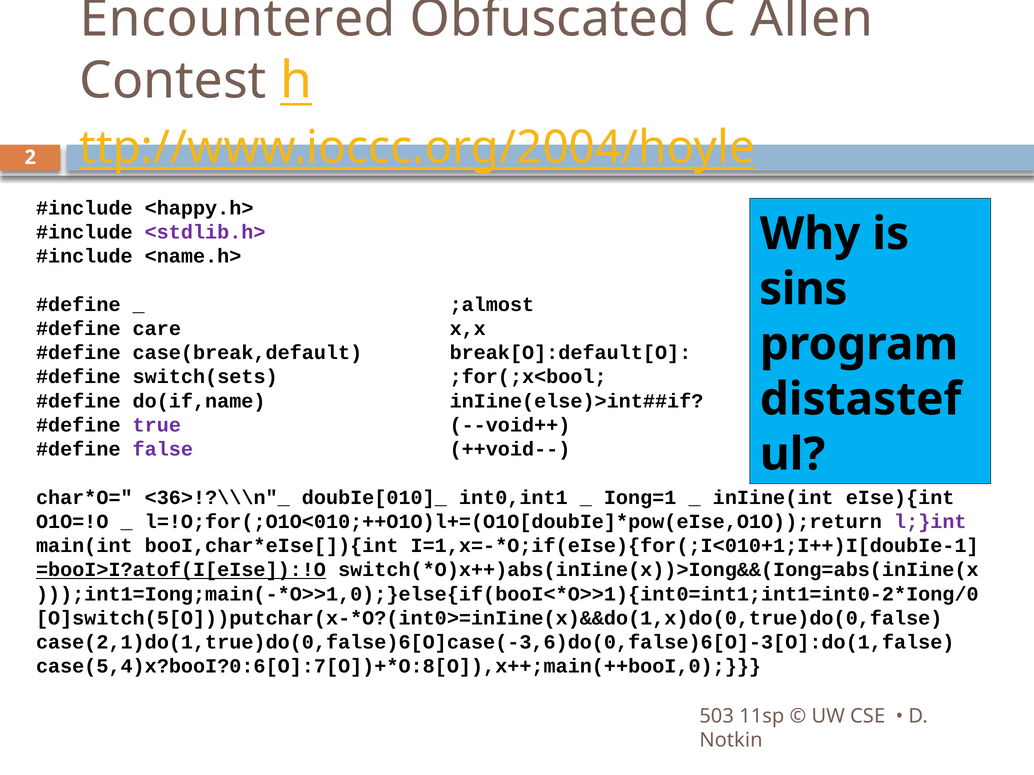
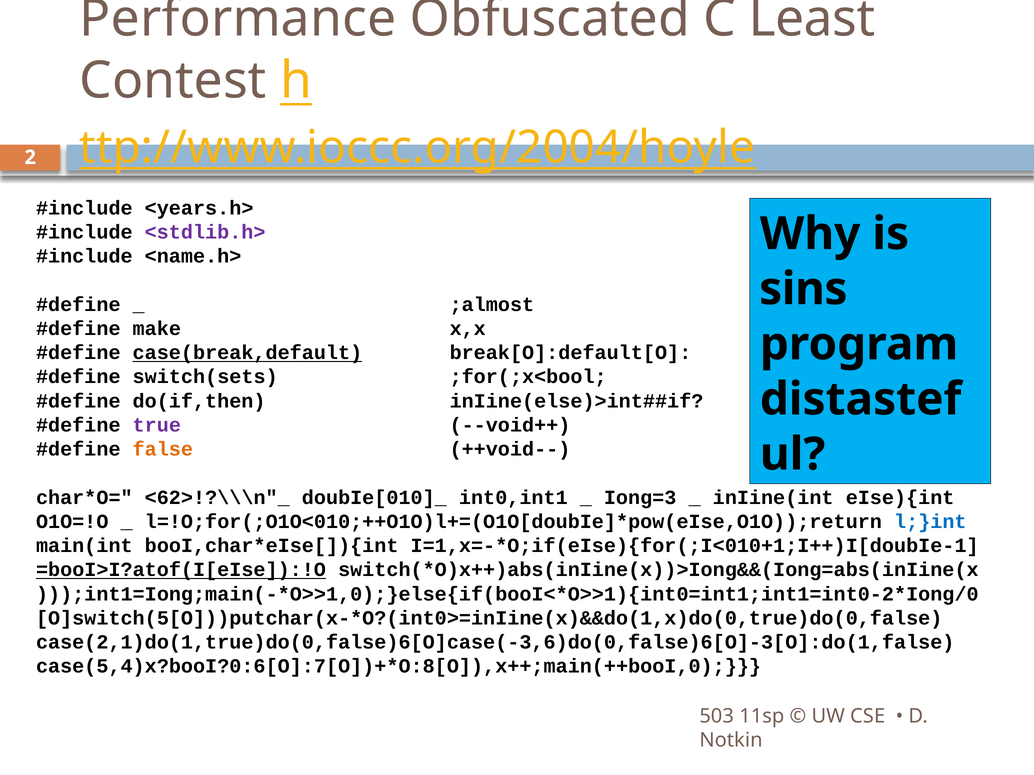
Encountered: Encountered -> Performance (238, 19)
Allen: Allen -> Least (812, 19)
<happy.h>: <happy.h> -> <years.h> (199, 208)
care: care -> make (157, 329)
case(break,default underline: none -> present (247, 353)
do(if,name: do(if,name -> do(if,then (199, 401)
false colour: purple -> orange (163, 450)
<36>!?\\\n"_: <36>!?\\\n"_ -> <62>!?\\\n"_ (217, 498)
Iong=1: Iong=1 -> Iong=3 (640, 498)
l;}int colour: purple -> blue (930, 522)
